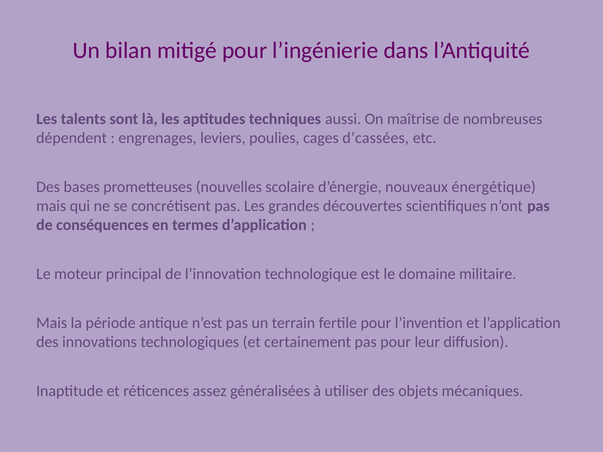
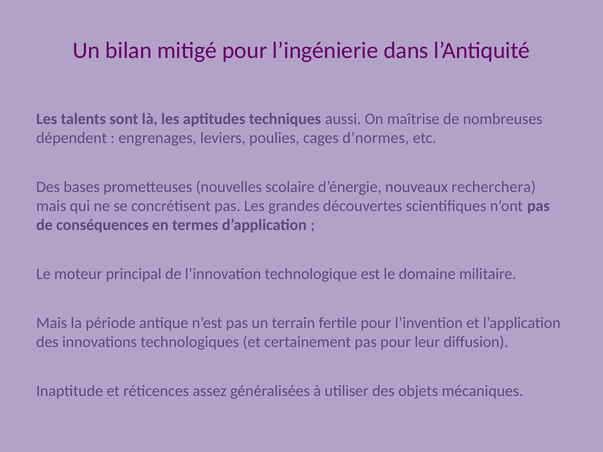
d’cassées: d’cassées -> d’normes (376, 138)
énergétique: énergétique -> recherchera (494, 187)
